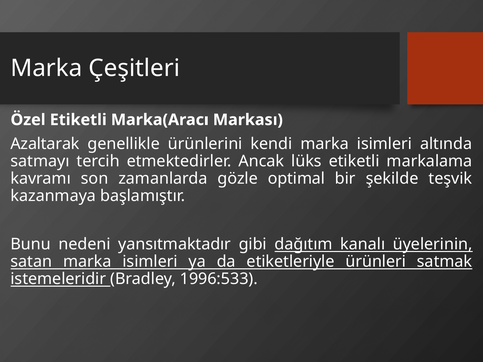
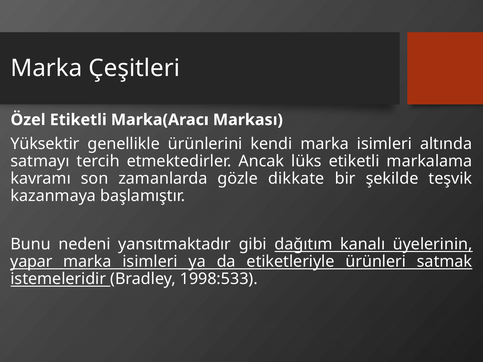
Azaltarak: Azaltarak -> Yüksektir (45, 144)
optimal: optimal -> dikkate (296, 179)
satan: satan -> yapar (31, 262)
1996:533: 1996:533 -> 1998:533 (219, 279)
